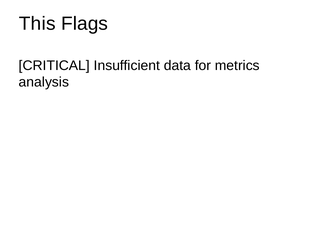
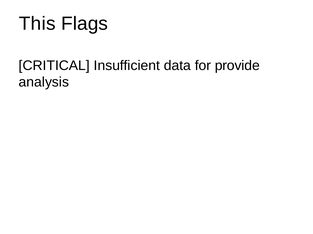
metrics: metrics -> provide (237, 66)
